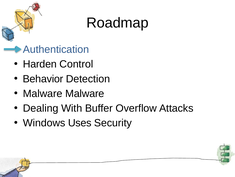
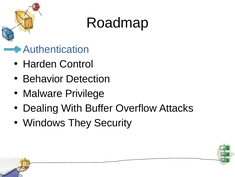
Malware Malware: Malware -> Privilege (85, 93)
Uses: Uses -> They (80, 122)
